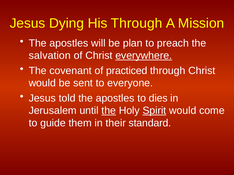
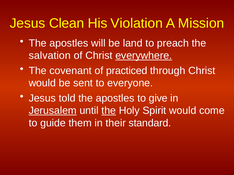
Dying: Dying -> Clean (67, 23)
His Through: Through -> Violation (137, 23)
plan: plan -> land (133, 43)
dies: dies -> give (158, 98)
Jerusalem underline: none -> present (53, 111)
Spirit underline: present -> none (154, 111)
